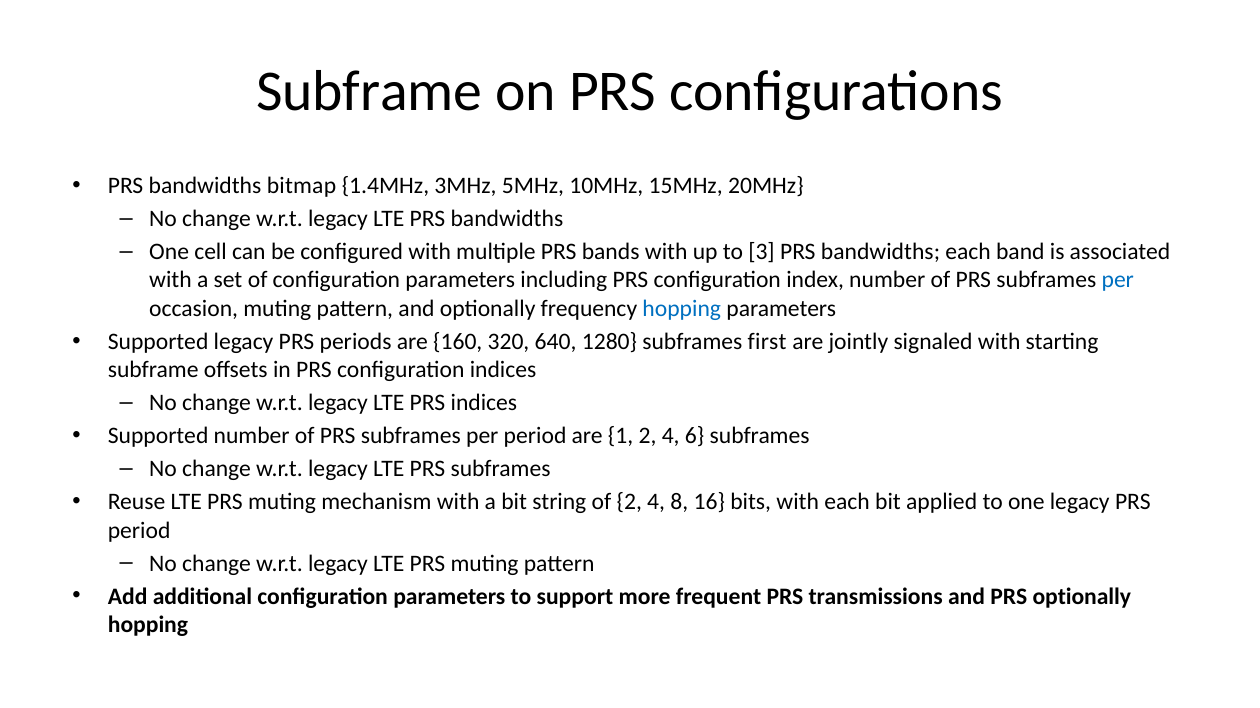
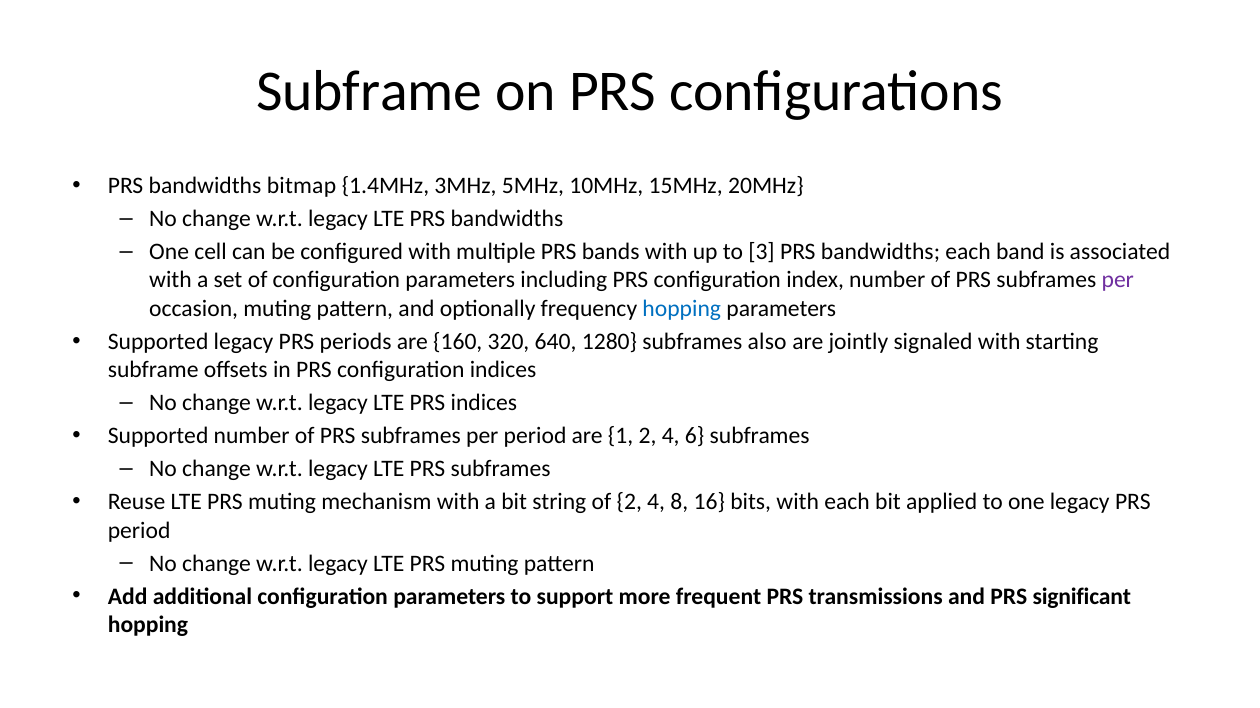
per colour: blue -> purple (1118, 280)
first: first -> also (767, 342)
PRS optionally: optionally -> significant (1082, 597)
